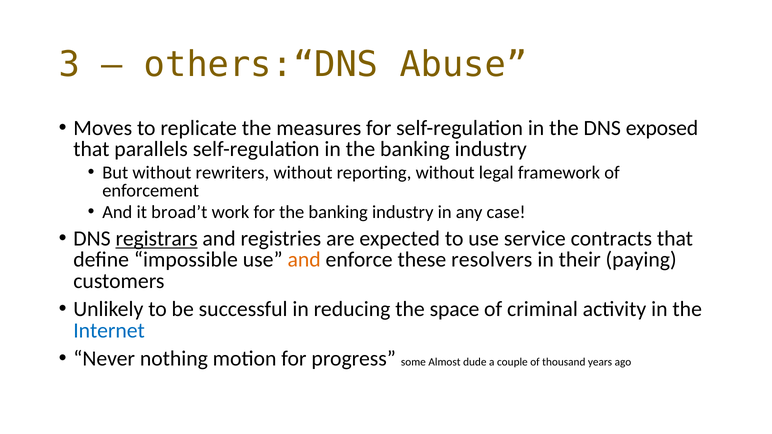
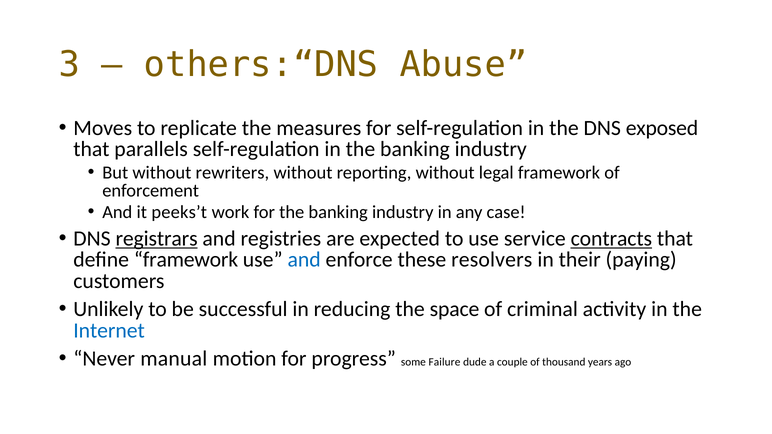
broad’t: broad’t -> peeks’t (179, 212)
contracts underline: none -> present (611, 239)
define impossible: impossible -> framework (186, 260)
and colour: orange -> blue (304, 260)
nothing: nothing -> manual (174, 359)
Almost: Almost -> Failure (444, 362)
